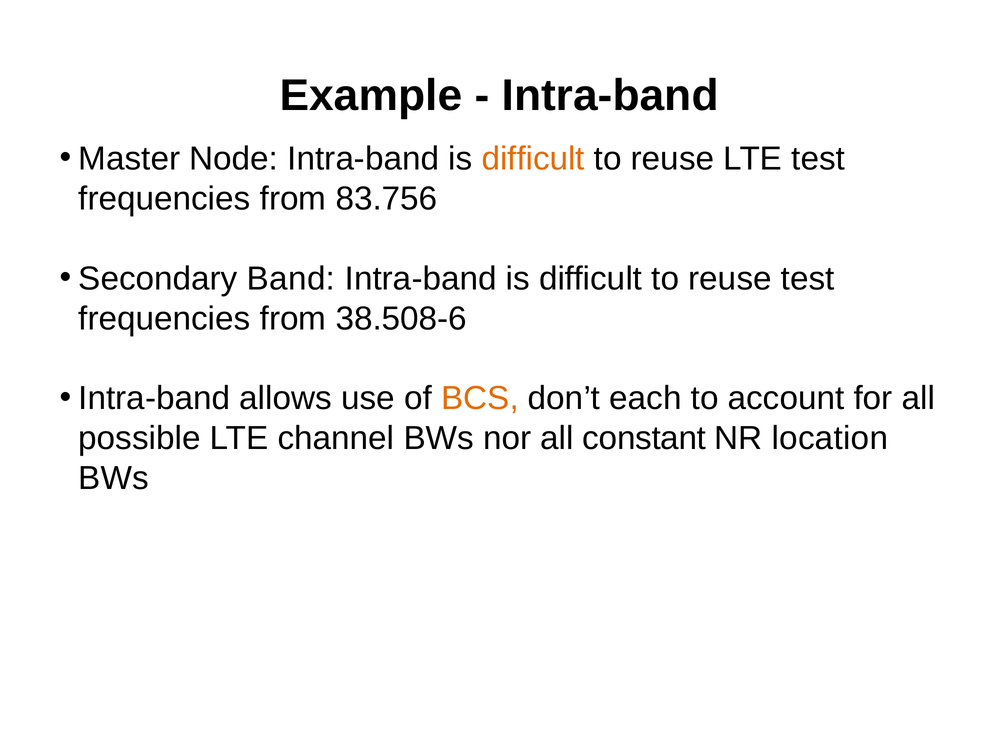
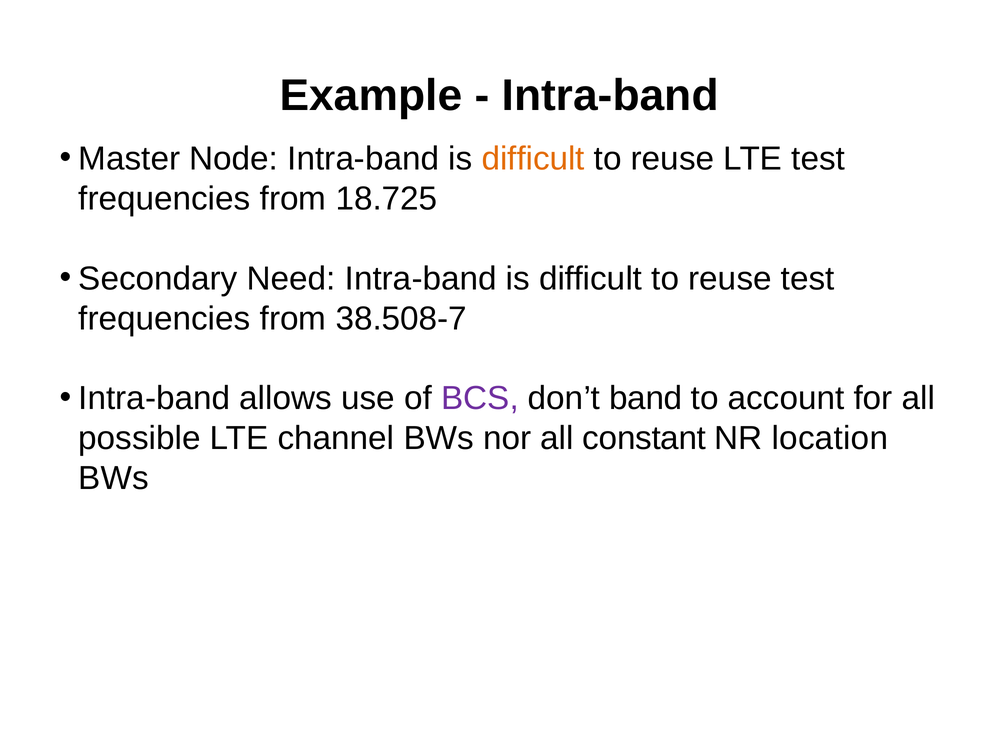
83.756: 83.756 -> 18.725 (386, 199)
Band: Band -> Need (291, 279)
38.508-6: 38.508-6 -> 38.508-7 (401, 319)
BCS colour: orange -> purple (480, 399)
each: each -> band (646, 399)
